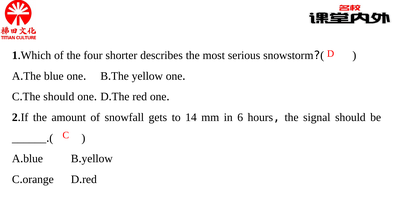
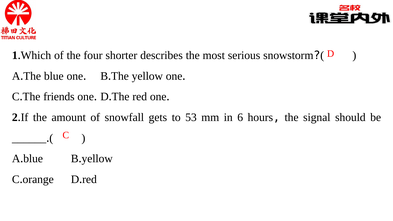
The should: should -> friends (59, 97)
14: 14 -> 53 (191, 117)
